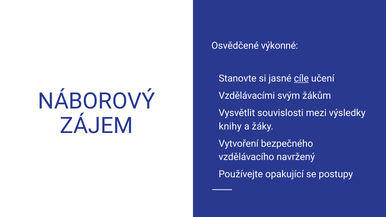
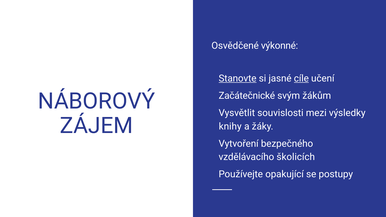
Stanovte underline: none -> present (238, 78)
Vzdělávacími: Vzdělávacími -> Začátečnické (247, 96)
navržený: navržený -> školicích (296, 157)
